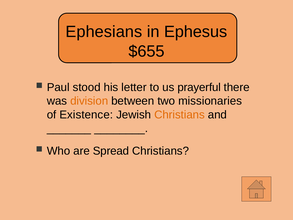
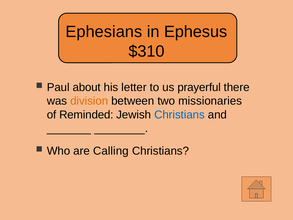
$655: $655 -> $310 (146, 51)
stood: stood -> about (87, 87)
Existence: Existence -> Reminded (86, 115)
Christians colour: orange -> blue (179, 115)
Spread: Spread -> Calling (111, 151)
